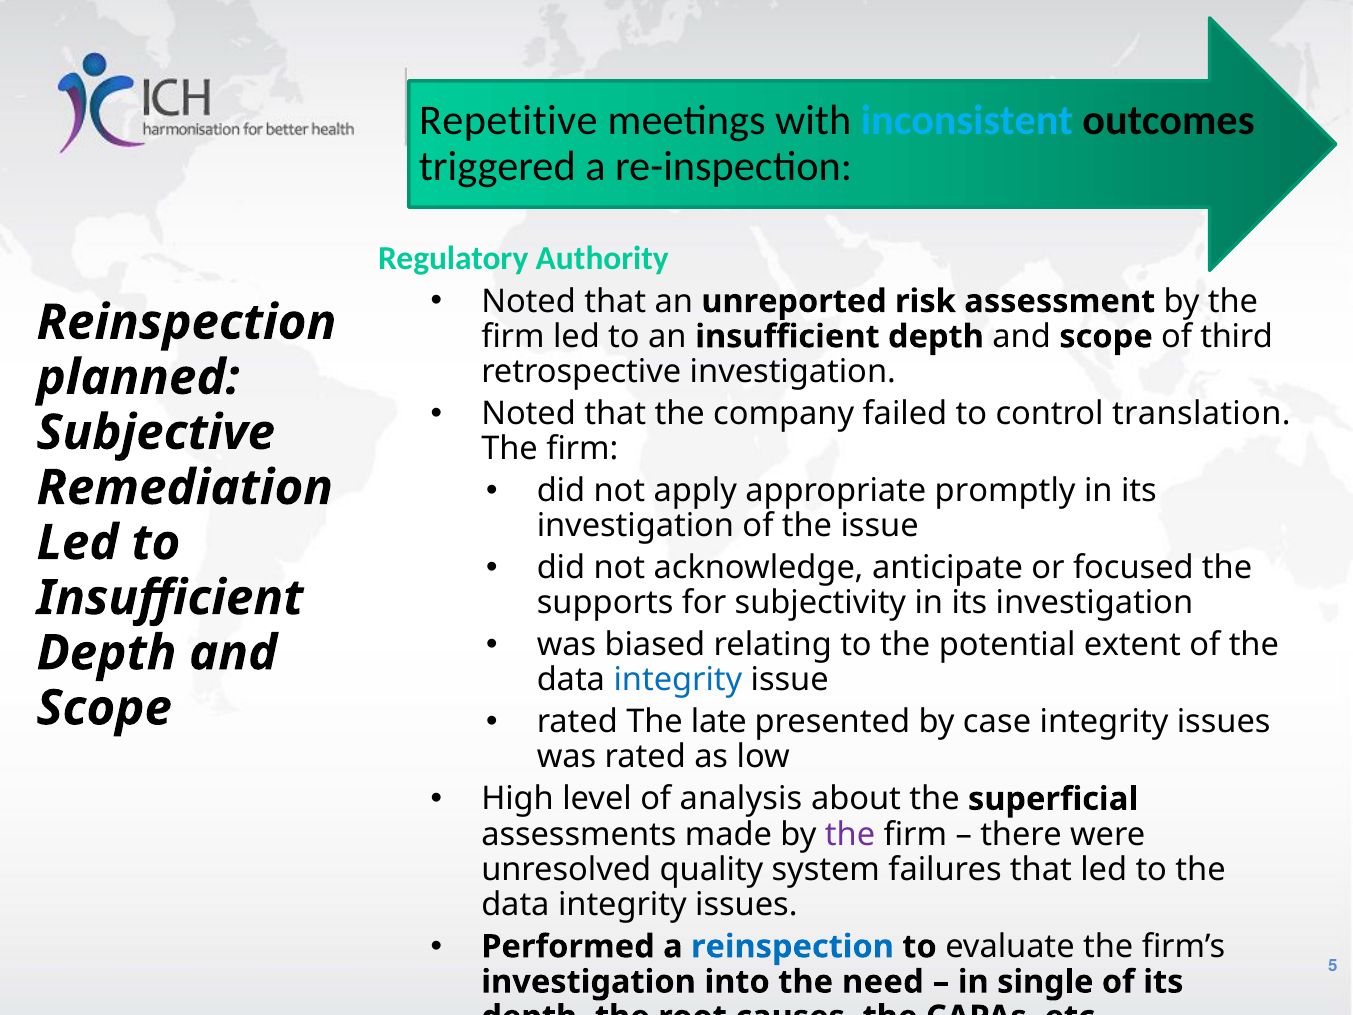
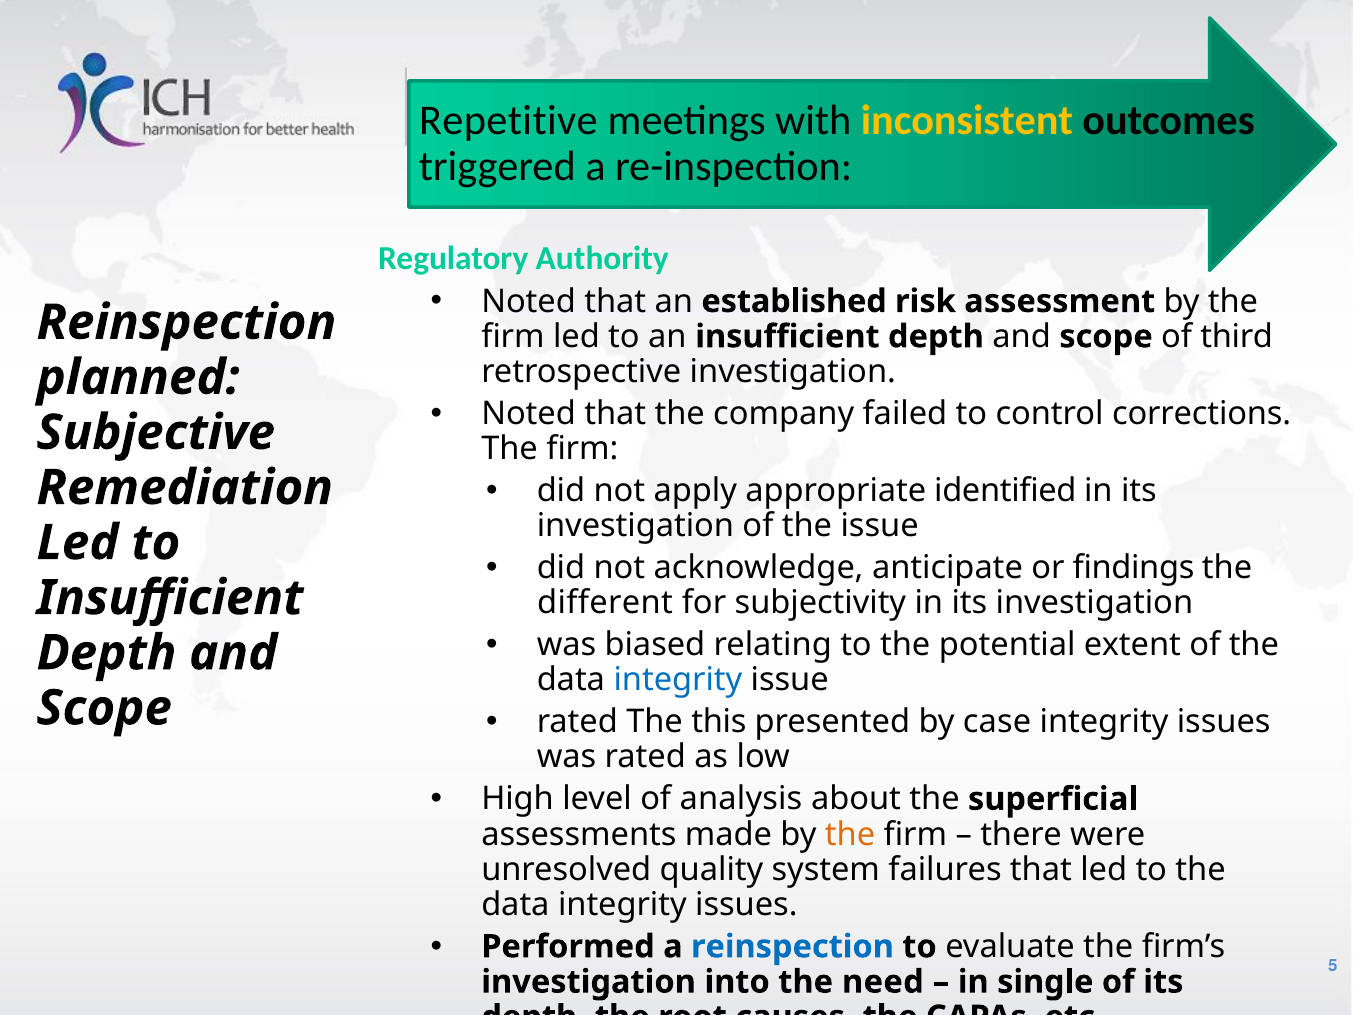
inconsistent colour: light blue -> yellow (967, 121)
unreported: unreported -> established (794, 301)
translation: translation -> corrections (1202, 414)
promptly: promptly -> identified (1005, 491)
focused: focused -> findings (1134, 568)
supports: supports -> different (605, 603)
late: late -> this (719, 722)
the colour: purple -> orange (850, 834)
